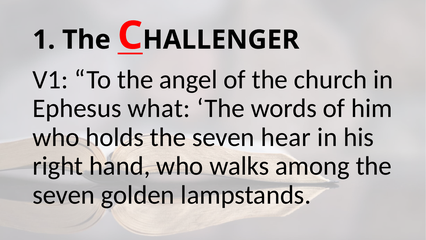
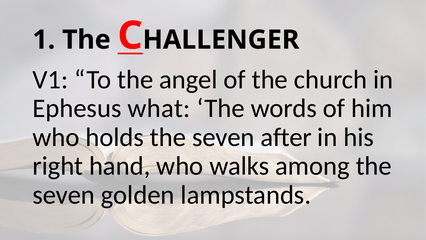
hear: hear -> after (286, 137)
